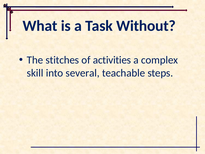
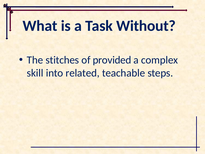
activities: activities -> provided (112, 60)
several: several -> related (83, 73)
